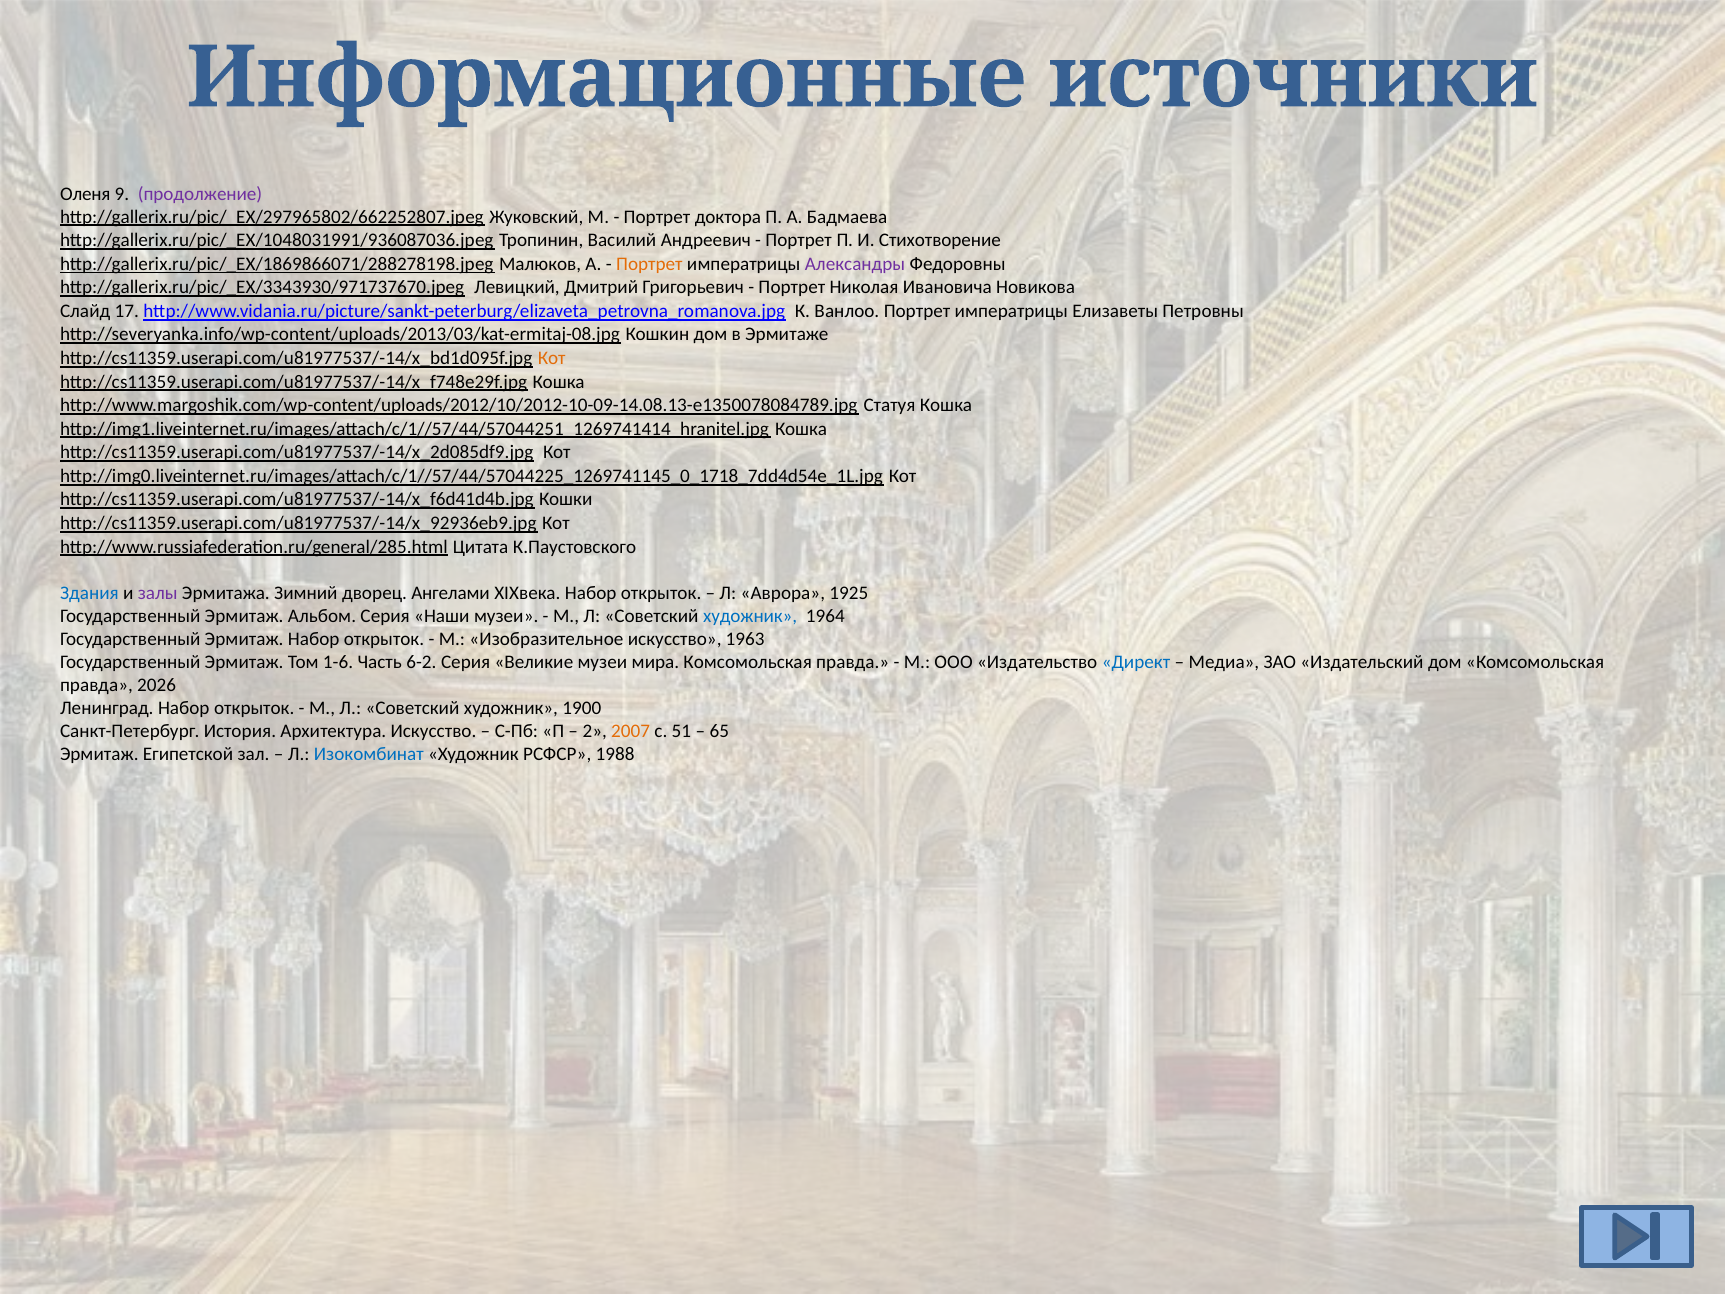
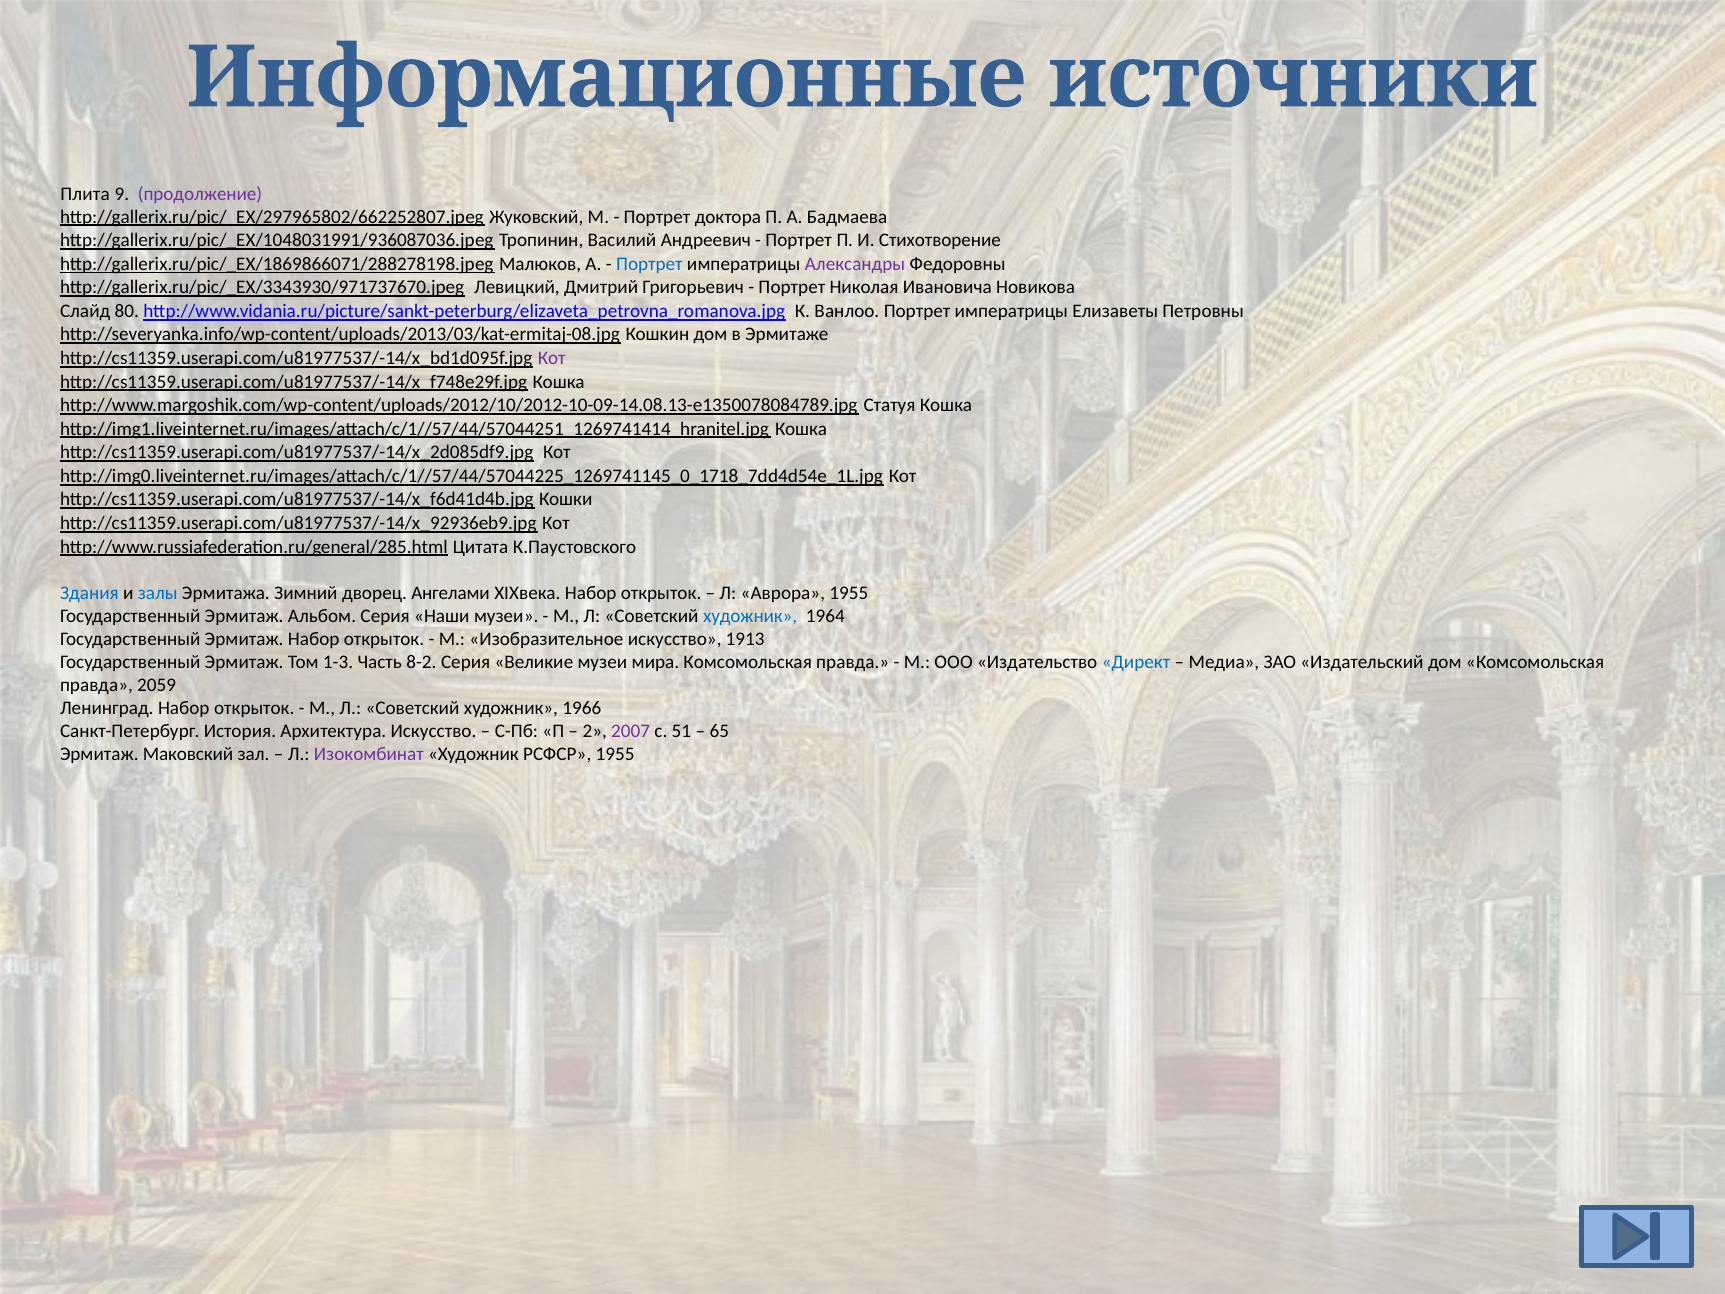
Оленя: Оленя -> Плита (85, 194)
Портрет colour: orange -> blue (649, 264)
17: 17 -> 80 (127, 311)
Кот colour: orange -> purple (552, 358)
залы colour: purple -> blue (158, 593)
Аврора 1925: 1925 -> 1955 (849, 593)
1963: 1963 -> 1913 (745, 639)
1-6: 1-6 -> 1-3 (338, 662)
6-2: 6-2 -> 8-2 (421, 662)
2026: 2026 -> 2059 (157, 685)
1900: 1900 -> 1966 (582, 708)
2007 colour: orange -> purple (631, 731)
Египетской: Египетской -> Маковский (188, 754)
Изокомбинат colour: blue -> purple (369, 754)
РСФСР 1988: 1988 -> 1955 (615, 754)
